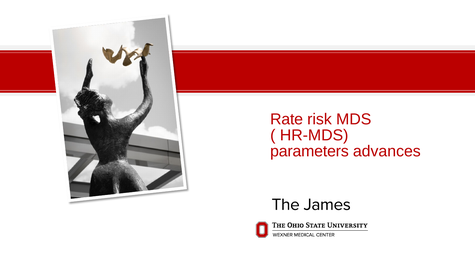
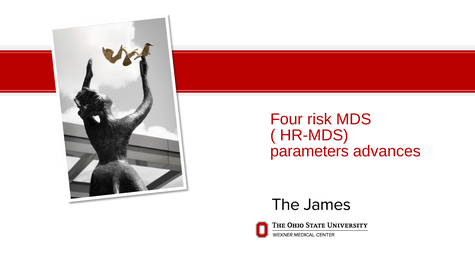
Rate: Rate -> Four (286, 119)
